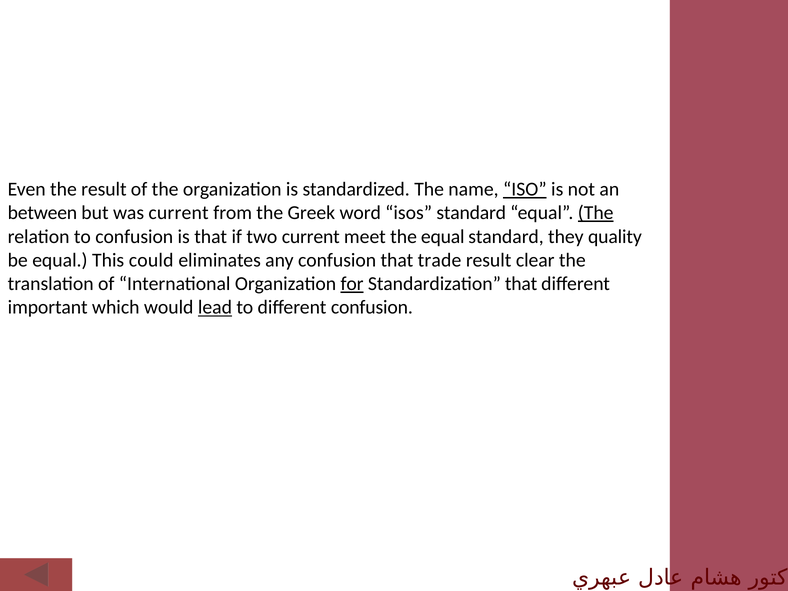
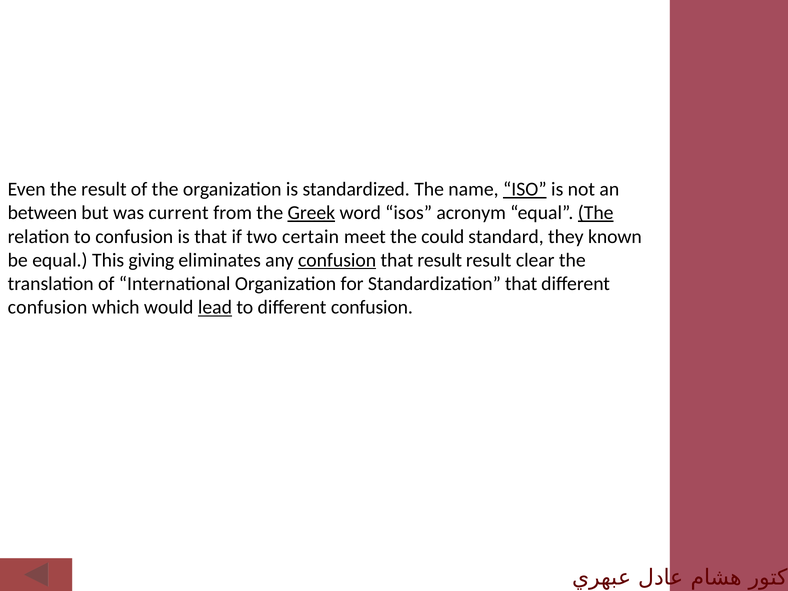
Greek underline: none -> present (311, 213)
isos standard: standard -> acronym (471, 213)
two current: current -> certain (311, 237)
the equal: equal -> could (443, 237)
quality: quality -> known (615, 237)
could: could -> giving (151, 260)
confusion underline: none -> present (337, 260)
that trade: trade -> result (440, 260)
for underline: present -> none (352, 284)
important: important -> confusion (48, 307)
